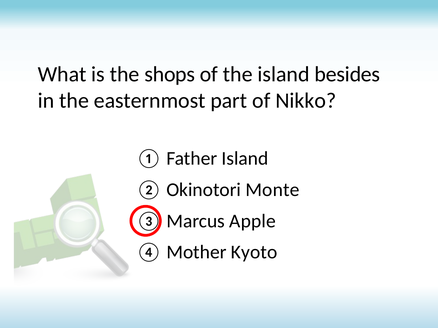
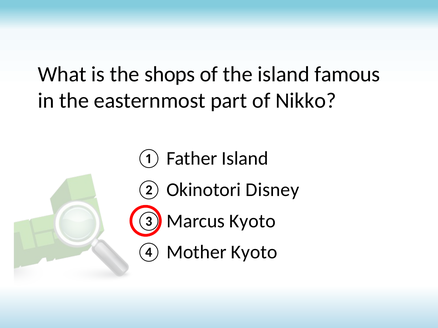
besides: besides -> famous (347, 75)
Monte: Monte -> Disney (272, 190)
Marcus Apple: Apple -> Kyoto (253, 221)
